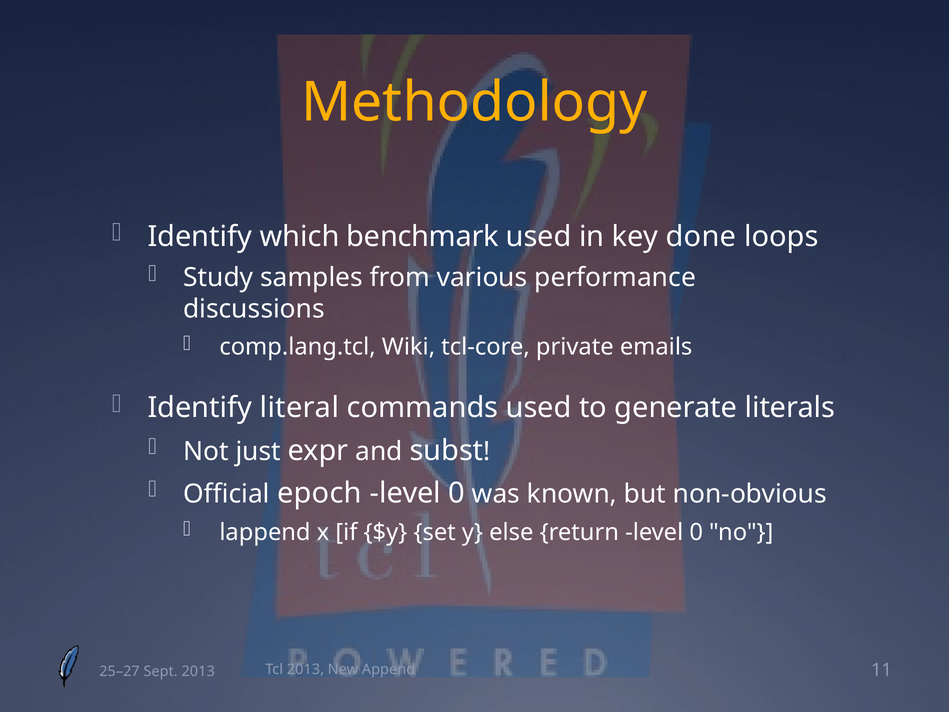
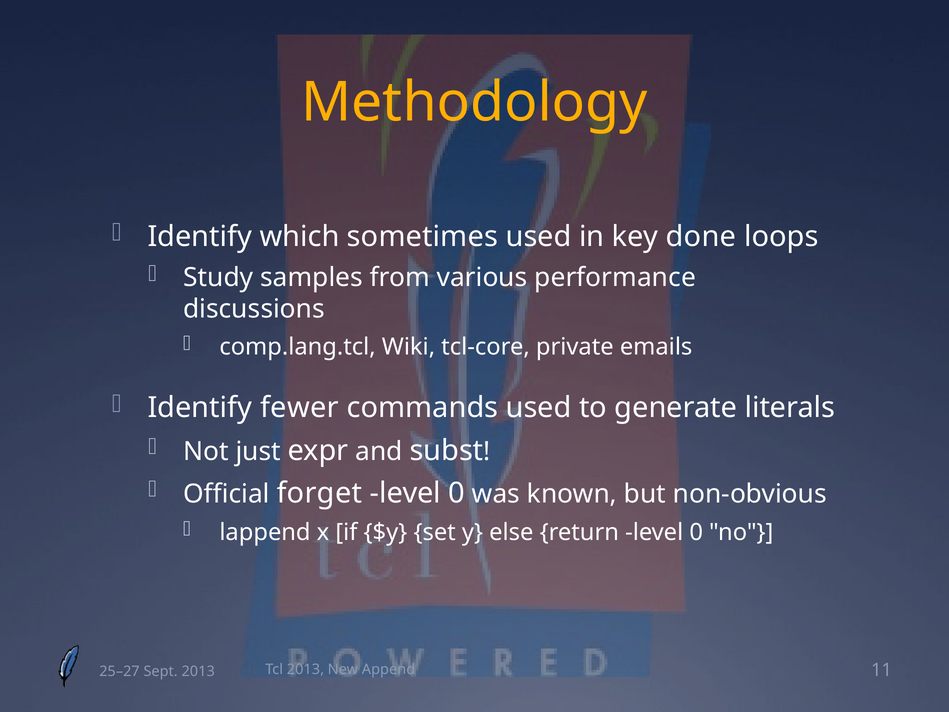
benchmark: benchmark -> sometimes (422, 236)
literal: literal -> fewer (299, 408)
epoch: epoch -> forget (319, 493)
